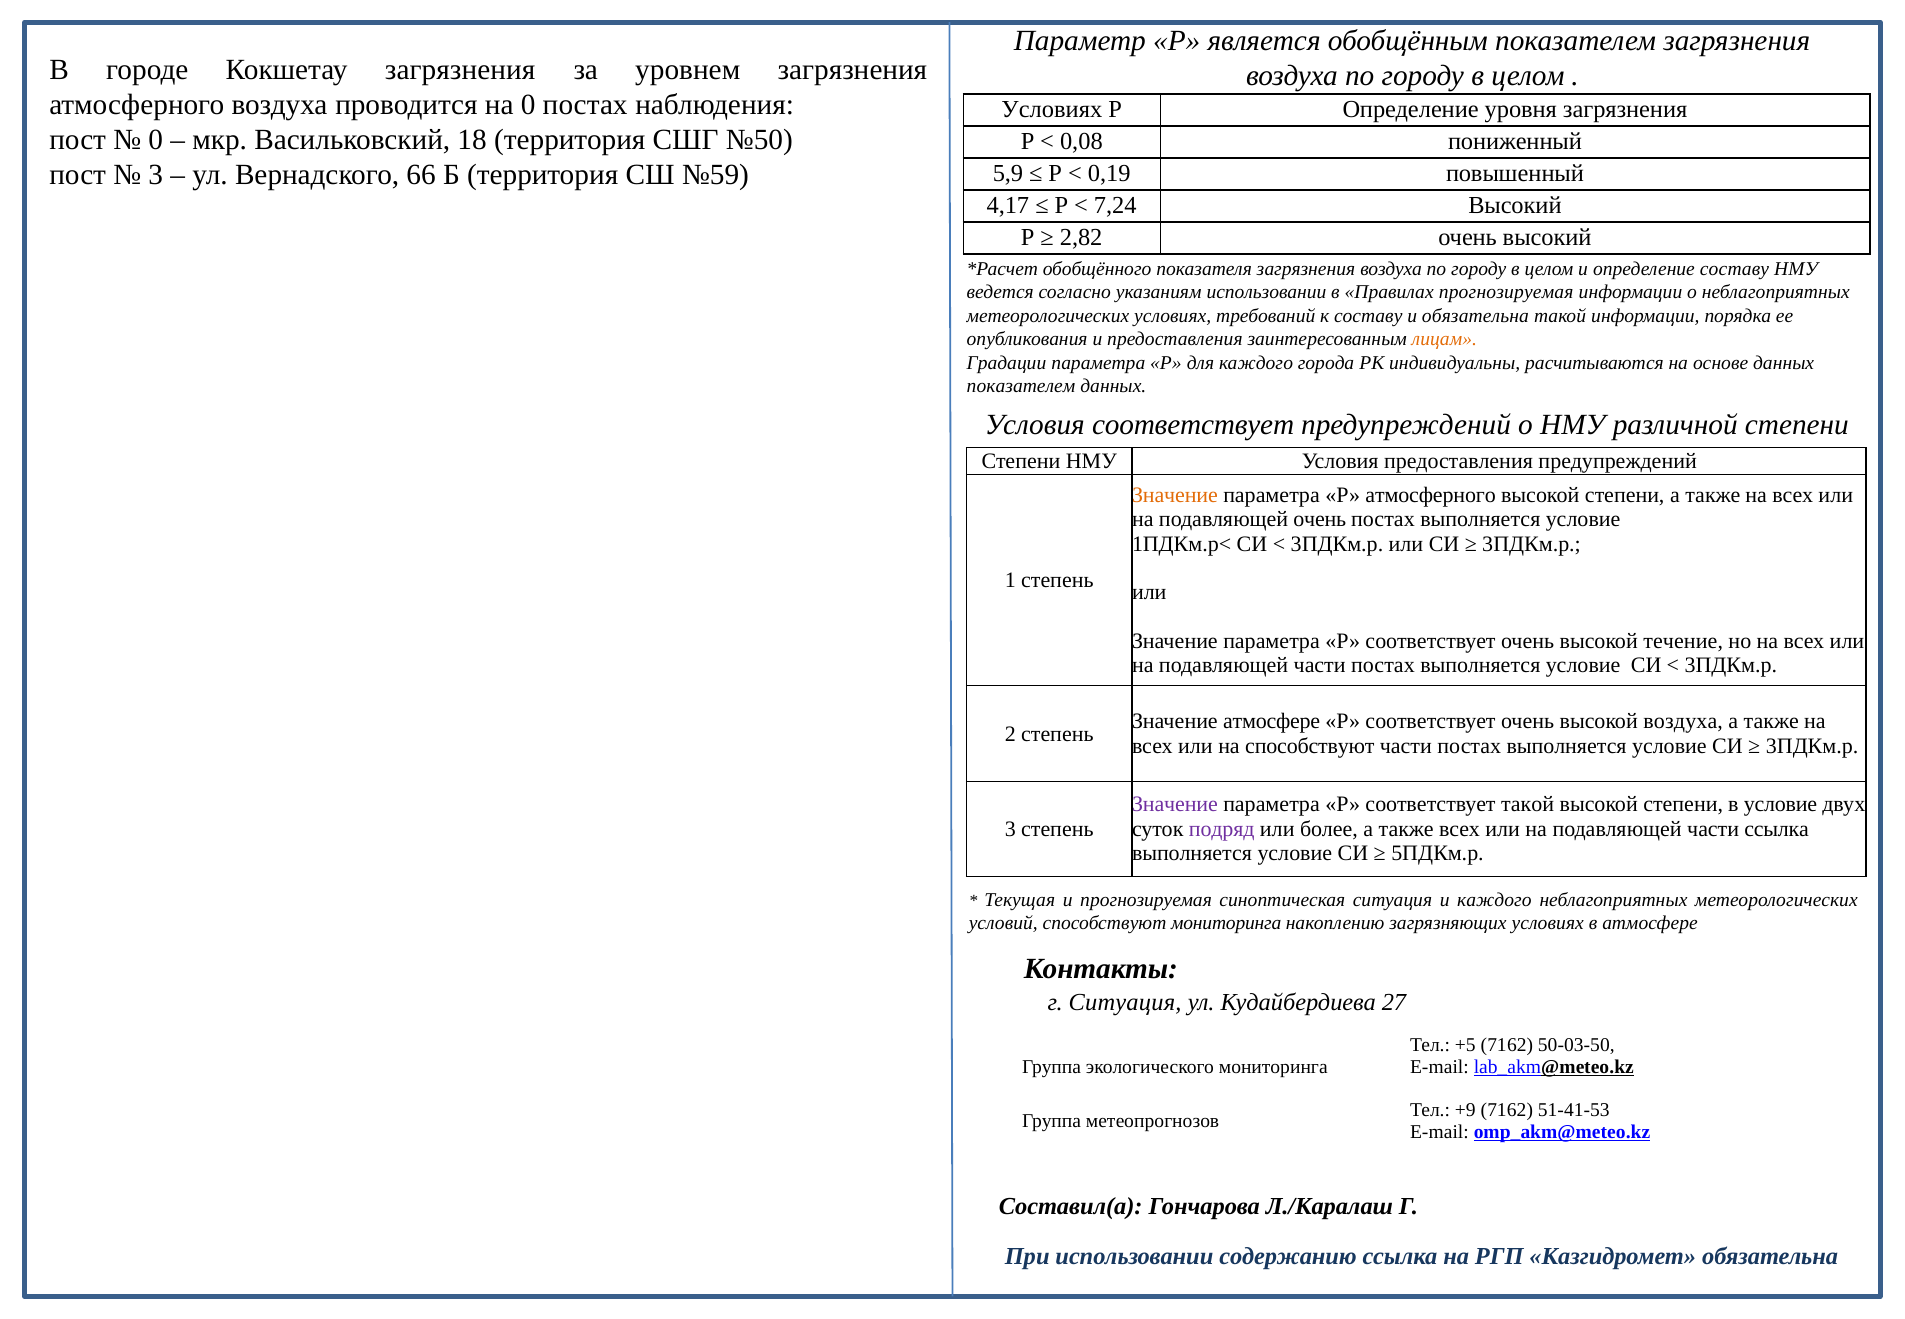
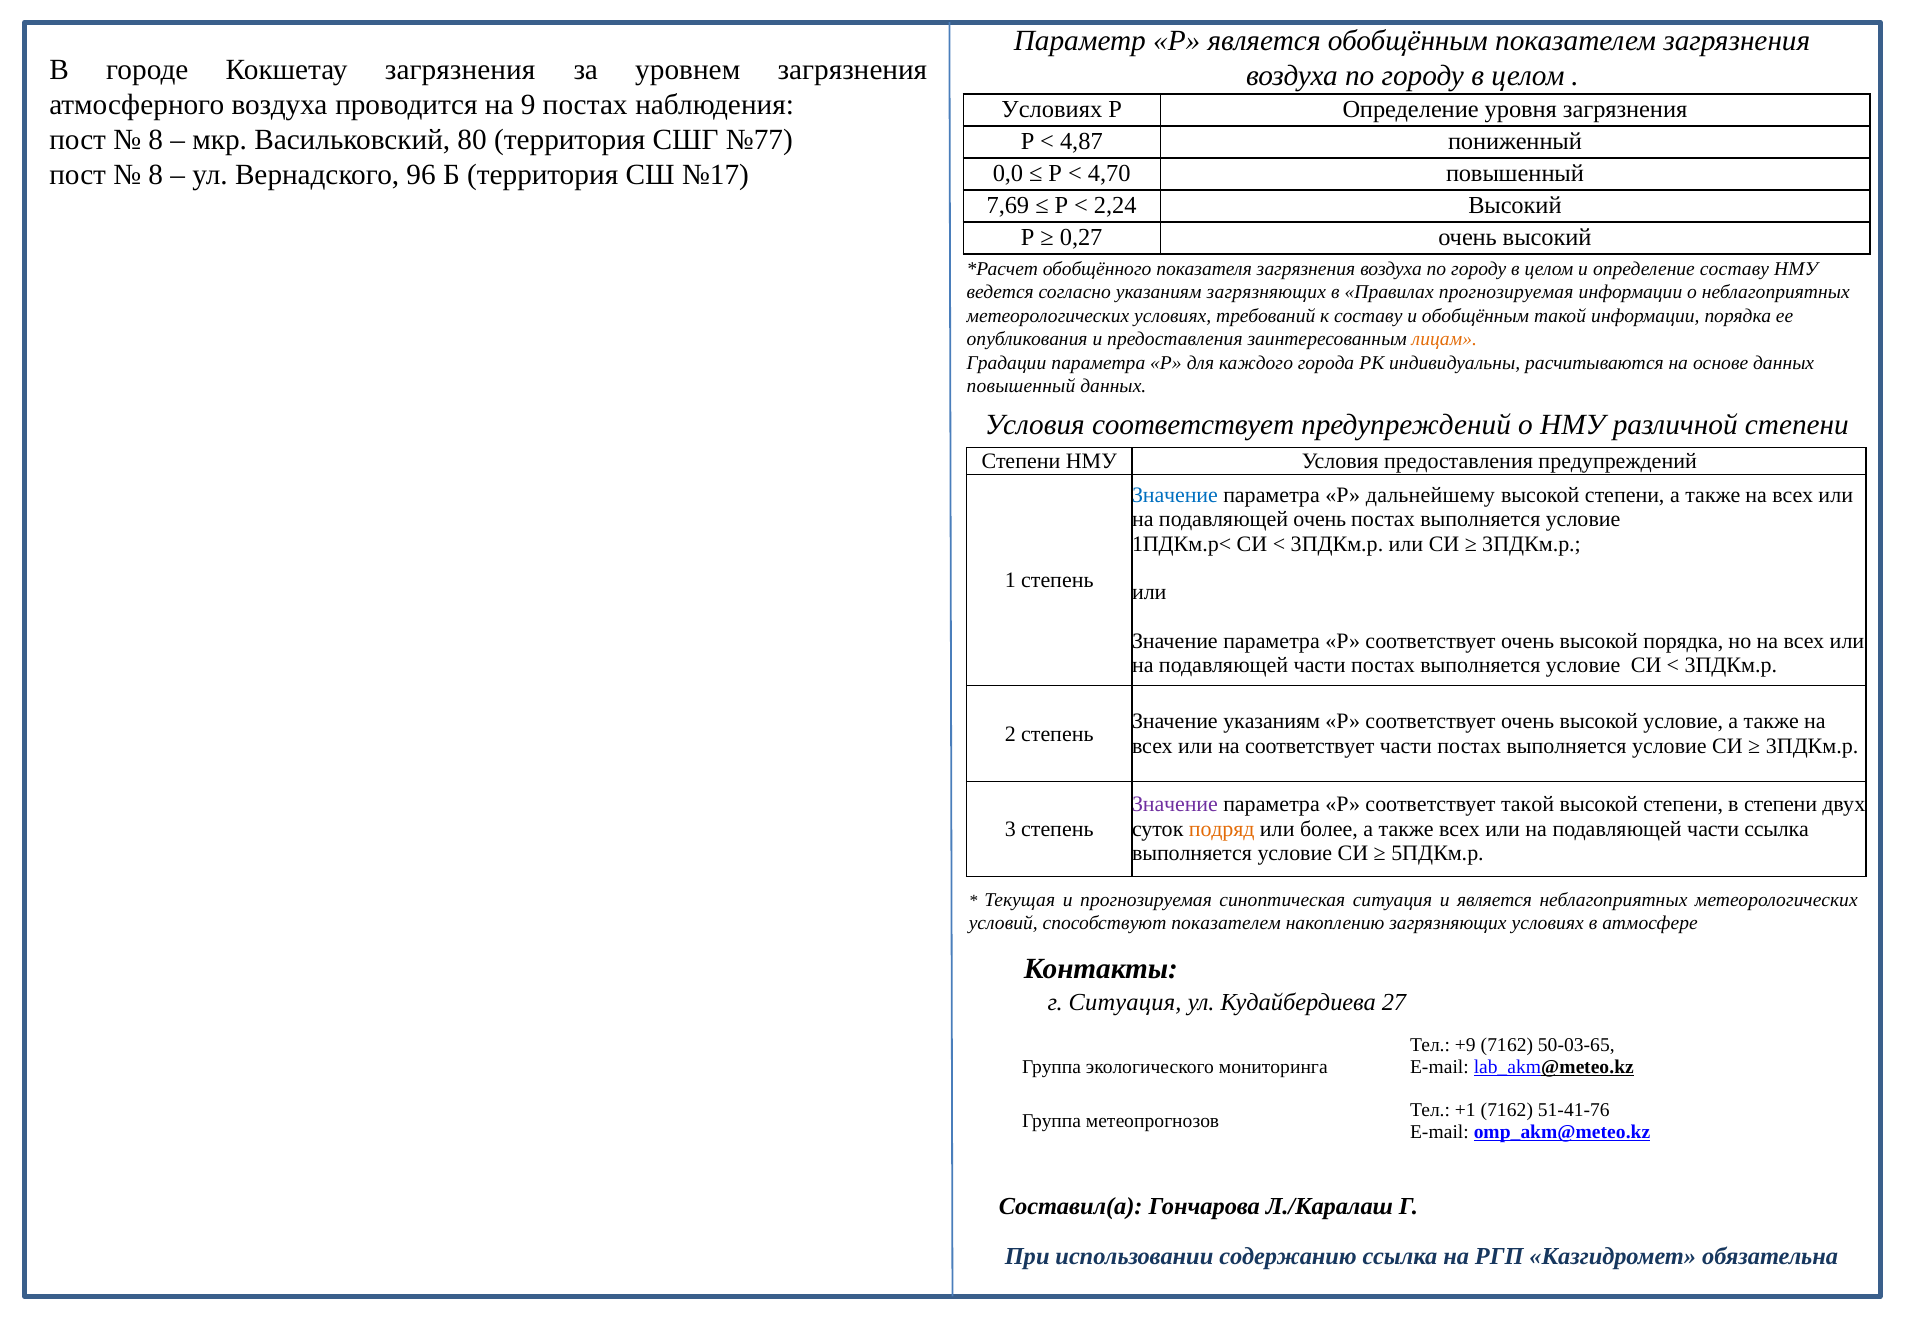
на 0: 0 -> 9 (528, 105)
0: 0 -> 8 (156, 140)
18: 18 -> 80 (472, 140)
№50: №50 -> №77 (759, 140)
0,08: 0,08 -> 4,87 (1081, 141)
3: 3 -> 8 (156, 175)
66: 66 -> 96 (421, 175)
№59: №59 -> №17 (715, 175)
5,9: 5,9 -> 0,0 (1008, 173)
0,19: 0,19 -> 4,70 (1109, 173)
4,17: 4,17 -> 7,69 (1008, 205)
7,24: 7,24 -> 2,24 (1115, 205)
2,82: 2,82 -> 0,27 (1081, 237)
указаниям использовании: использовании -> загрязняющих (1266, 292)
и обязательна: обязательна -> обобщённым (1476, 316)
показателем: показателем -> повышенный (1021, 386)
Значение colour: orange -> blue (1175, 495)
Р атмосферного: атмосферного -> дальнейшему (1430, 495)
высокой течение: течение -> порядка (1683, 641)
Значение атмосфере: атмосфере -> указаниям (1272, 722)
высокой воздуха: воздуха -> условие (1683, 722)
на способствуют: способствуют -> соответствует (1310, 746)
в условие: условие -> степени (1781, 805)
подряд colour: purple -> orange (1222, 829)
и каждого: каждого -> является (1495, 900)
способствуют мониторинга: мониторинга -> показателем (1226, 923)
+5: +5 -> +9 (1465, 1045)
50-03-50: 50-03-50 -> 50-03-65 (1576, 1045)
+9: +9 -> +1 (1465, 1110)
51-41-53: 51-41-53 -> 51-41-76 (1574, 1110)
